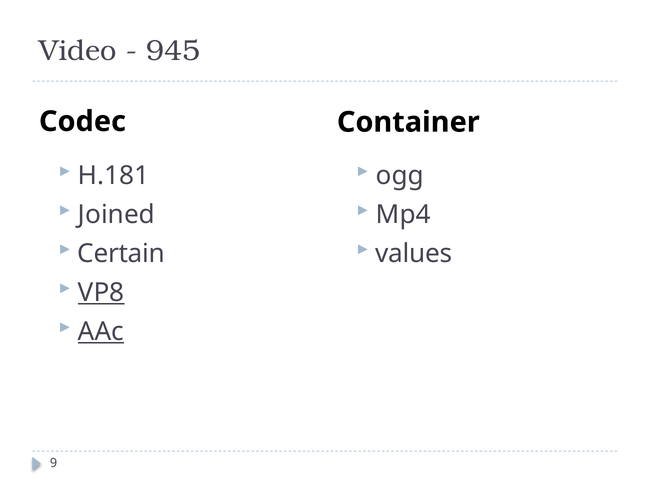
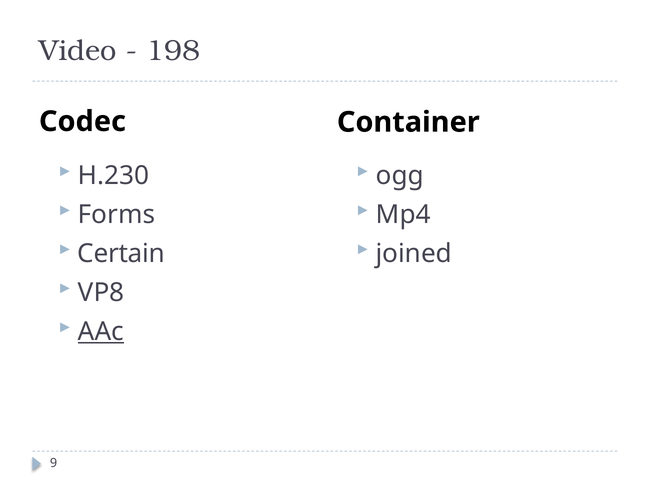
945: 945 -> 198 (173, 51)
H.181: H.181 -> H.230 (114, 176)
Joined: Joined -> Forms (116, 215)
values: values -> joined (414, 254)
VP8 underline: present -> none (101, 293)
